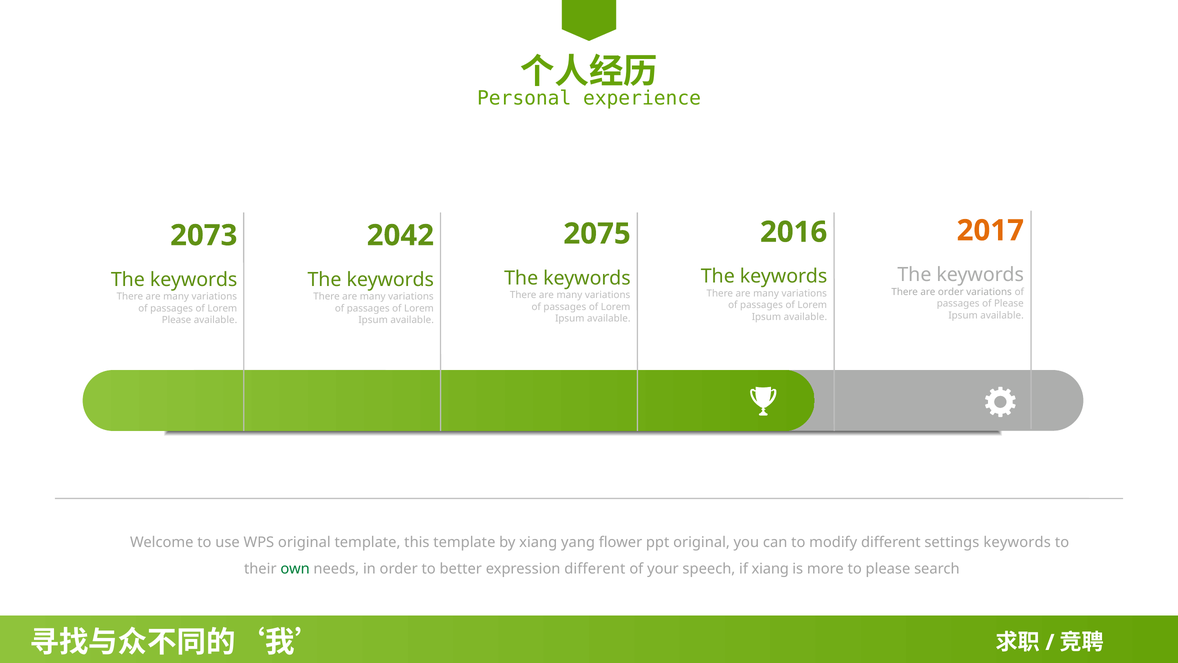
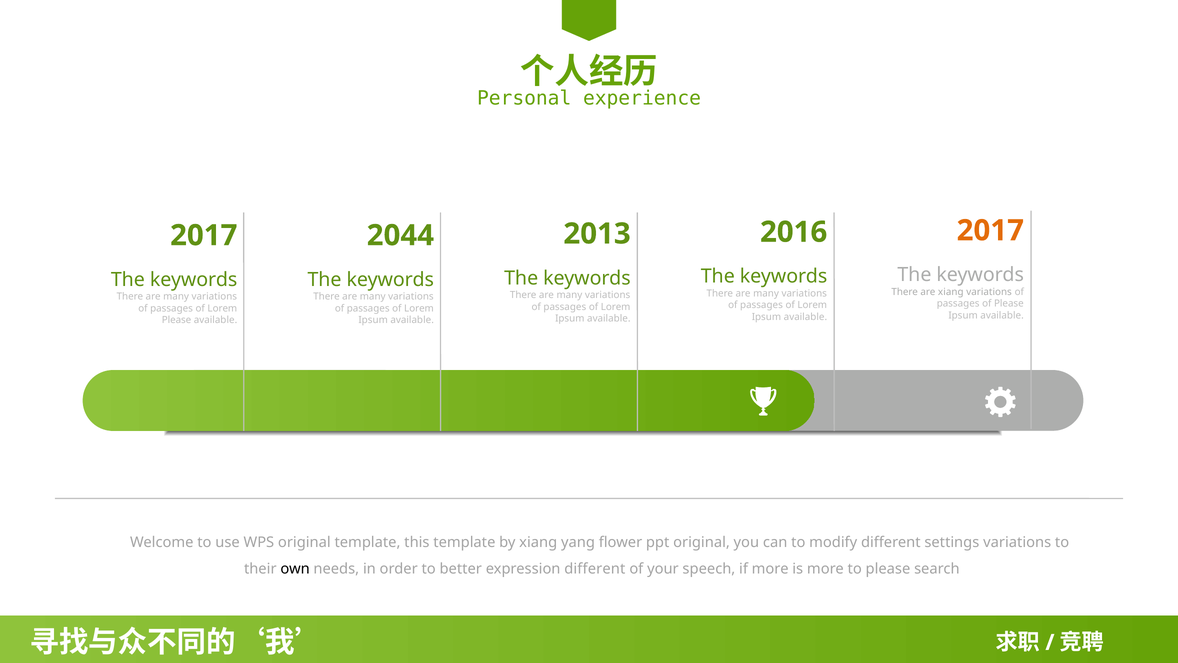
2075: 2075 -> 2013 (597, 234)
2073: 2073 -> 2017 (204, 235)
2042: 2042 -> 2044 (400, 235)
are order: order -> xiang (951, 292)
settings keywords: keywords -> variations (1017, 542)
own colour: green -> black (295, 568)
if xiang: xiang -> more (770, 568)
